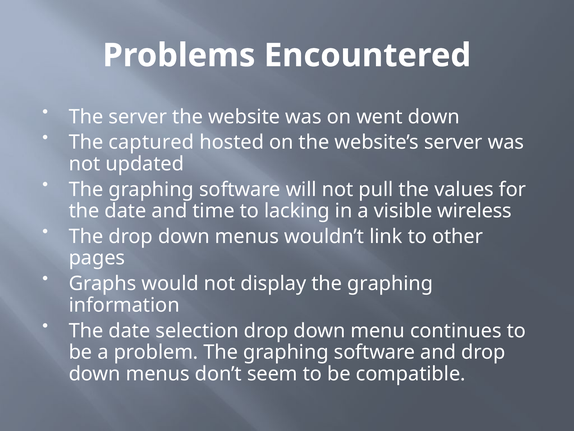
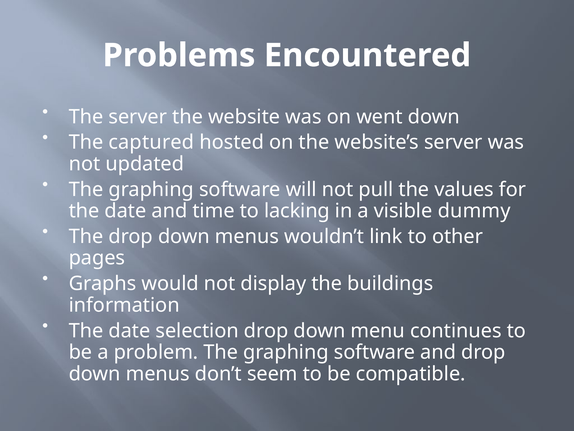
wireless: wireless -> dummy (474, 211)
display the graphing: graphing -> buildings (390, 283)
